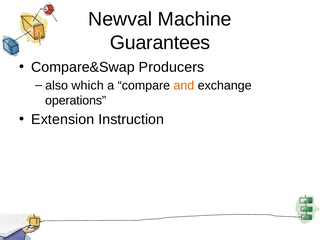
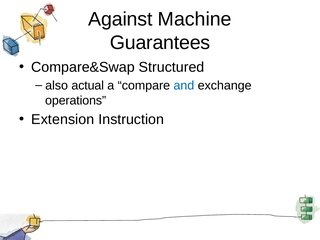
Newval: Newval -> Against (120, 19)
Producers: Producers -> Structured (172, 67)
which: which -> actual (88, 86)
and colour: orange -> blue (184, 86)
